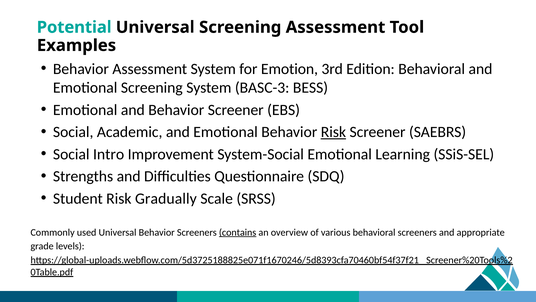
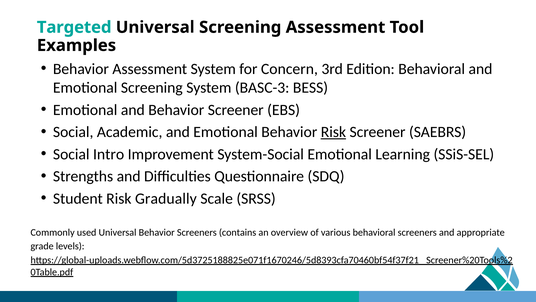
Potential: Potential -> Targeted (74, 27)
Emotion: Emotion -> Concern (289, 69)
contains underline: present -> none (238, 232)
